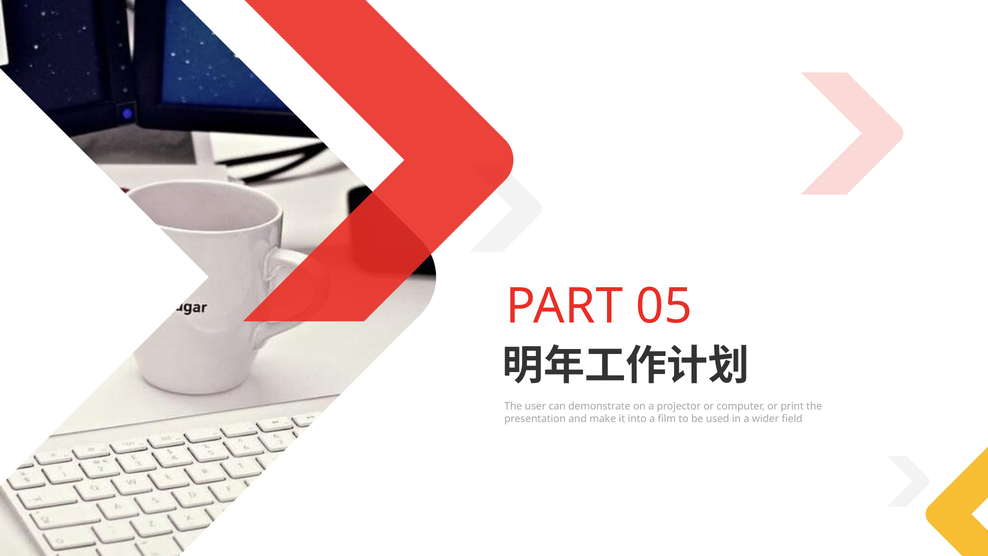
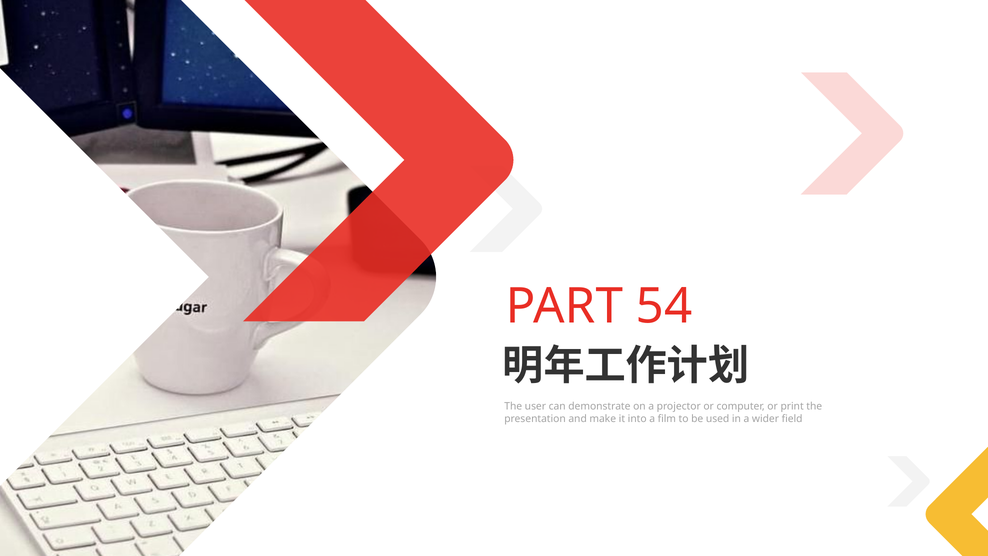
05: 05 -> 54 (664, 306)
